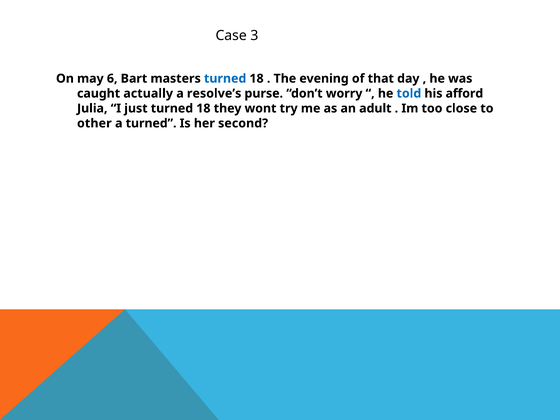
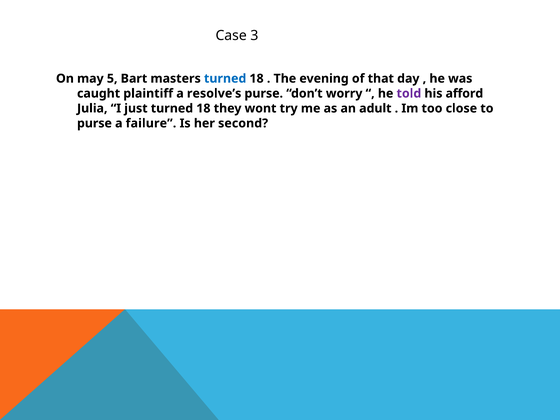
6: 6 -> 5 (112, 79)
actually: actually -> plaintiff (148, 93)
told colour: blue -> purple (409, 93)
other: other -> purse (94, 123)
a turned: turned -> failure (151, 123)
